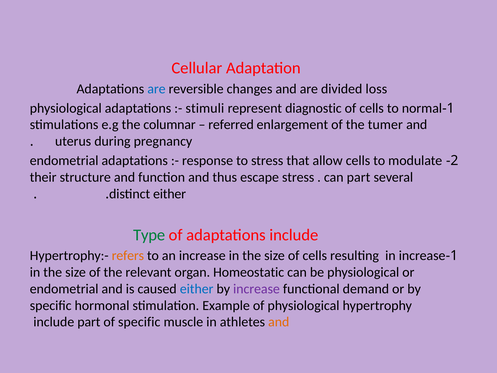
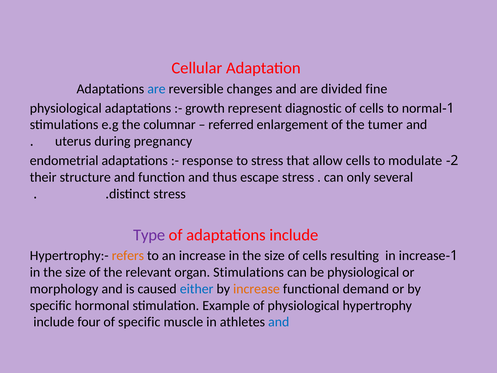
loss: loss -> fine (376, 89)
stimuli: stimuli -> growth (205, 108)
can part: part -> only (359, 177)
distinct either: either -> stress (170, 194)
Type colour: green -> purple (149, 235)
organ Homeostatic: Homeostatic -> Stimulations (249, 272)
endometrial: endometrial -> morphology (64, 289)
increase colour: purple -> orange (256, 289)
include part: part -> four (89, 322)
and colour: orange -> blue (279, 322)
